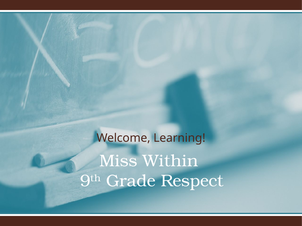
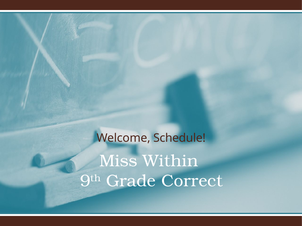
Learning: Learning -> Schedule (179, 138)
Respect: Respect -> Correct (192, 181)
